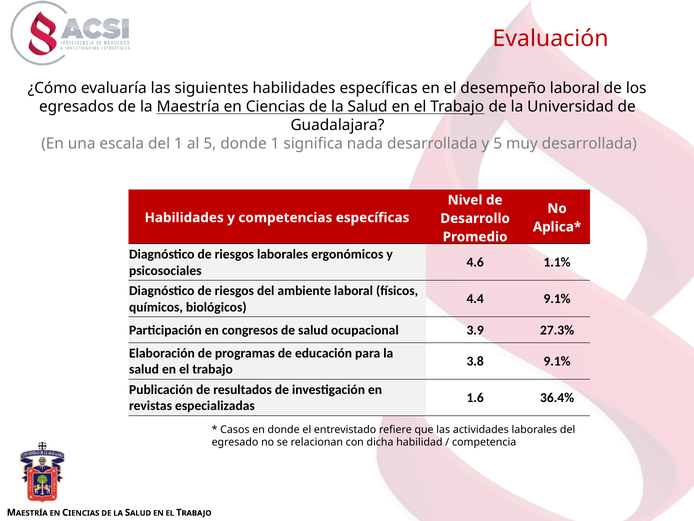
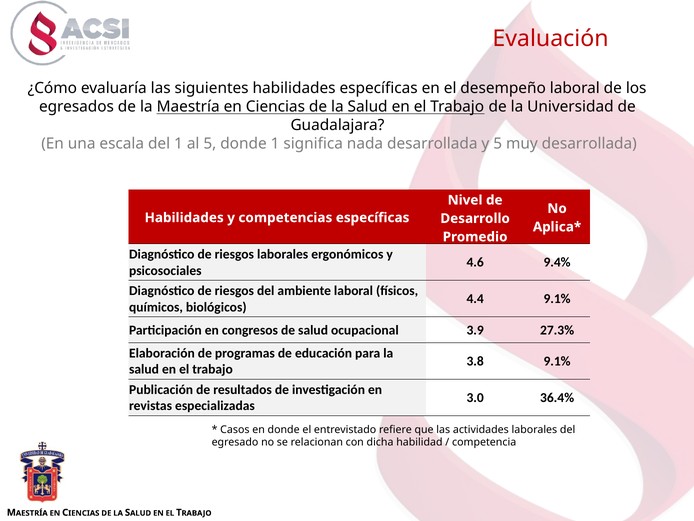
1.1%: 1.1% -> 9.4% (557, 262)
1.6: 1.6 -> 3.0 (475, 397)
